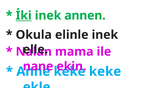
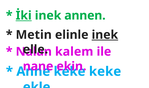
Okula: Okula -> Metin (34, 35)
inek underline: none -> present (105, 35)
mama: mama -> kalem (74, 52)
